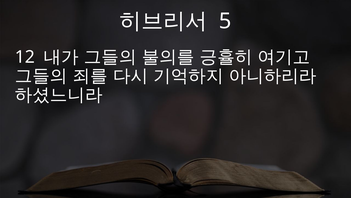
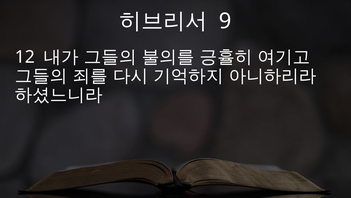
5: 5 -> 9 (225, 21)
